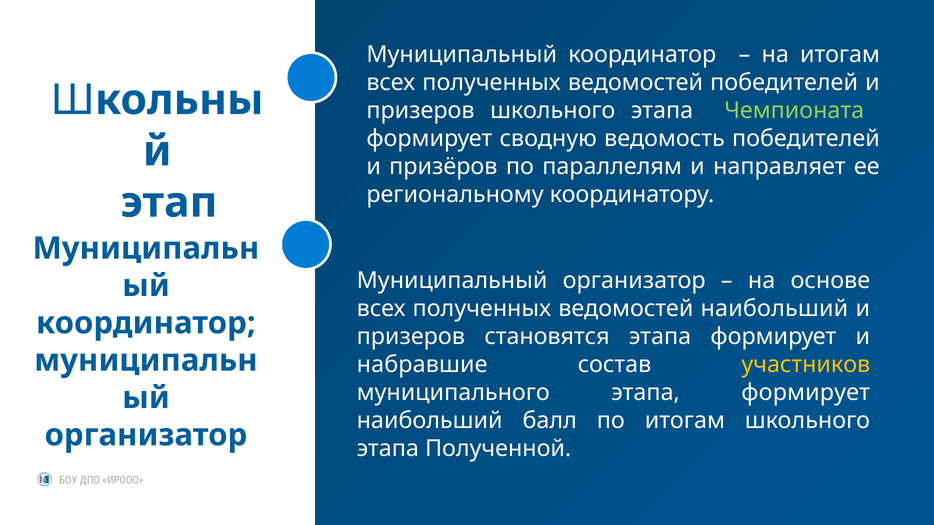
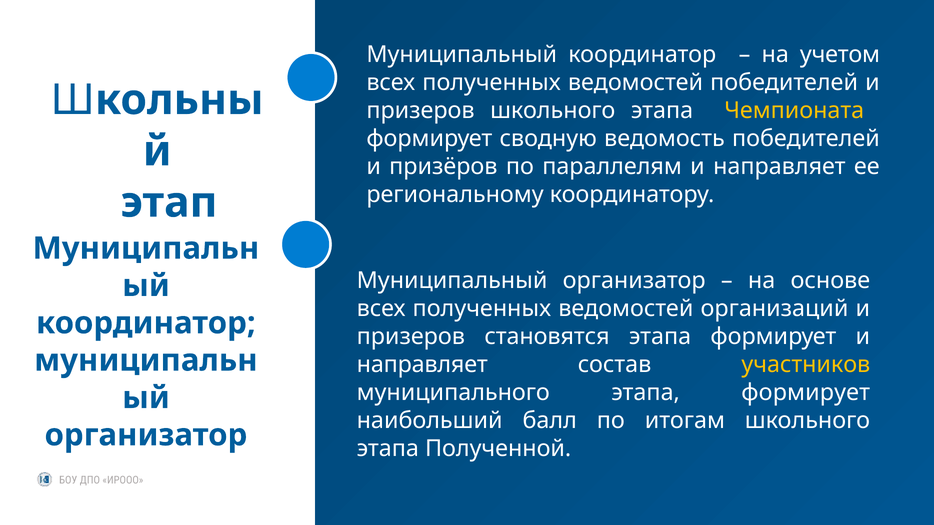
на итогам: итогам -> учетом (840, 54)
Чемпионата colour: light green -> yellow (794, 110)
ведомостей наибольший: наибольший -> организаций (774, 309)
набравшие: набравшие -> направляет (422, 365)
